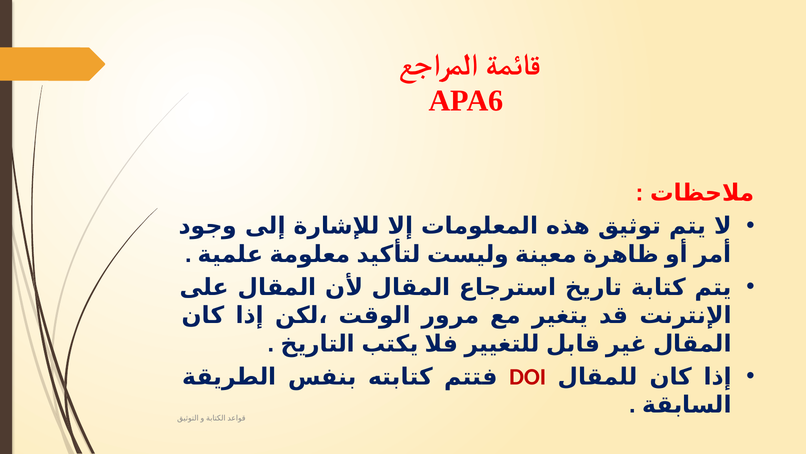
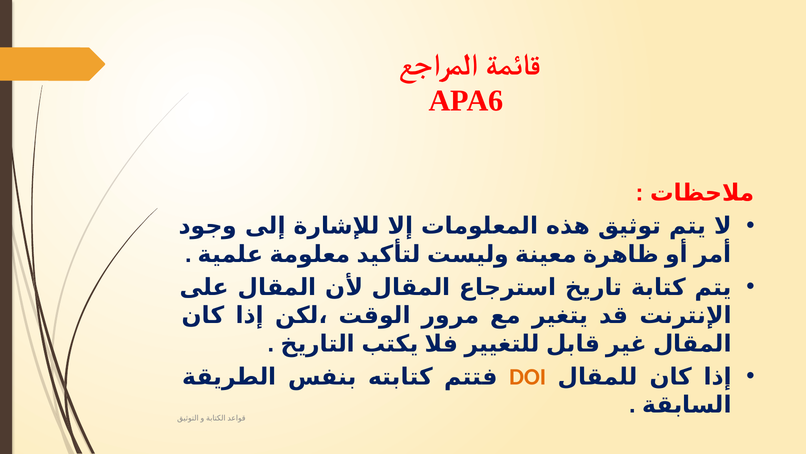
DOI colour: red -> orange (528, 376)
